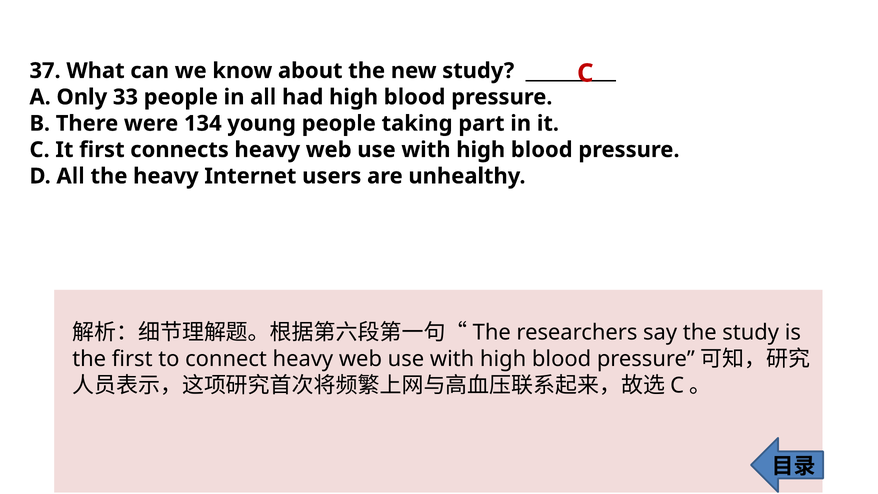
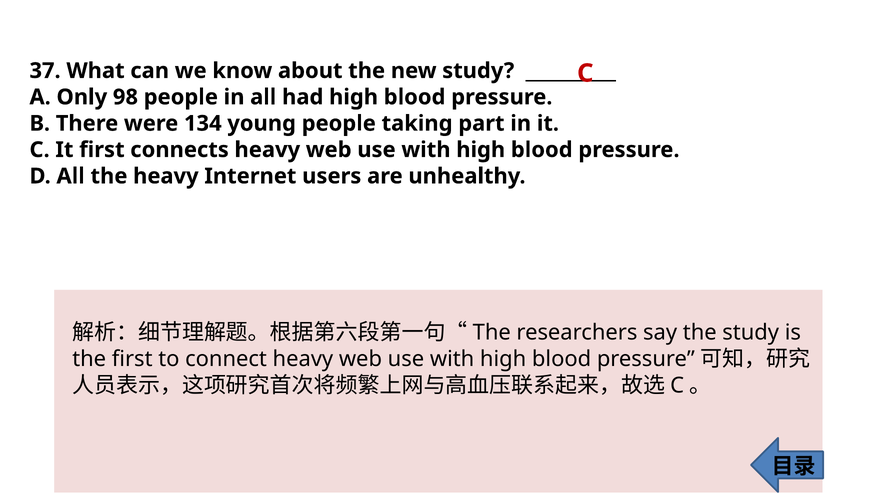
33: 33 -> 98 (125, 97)
